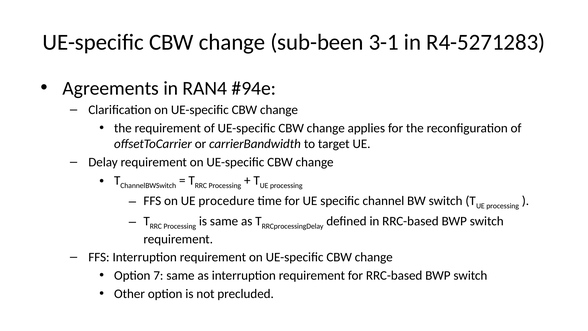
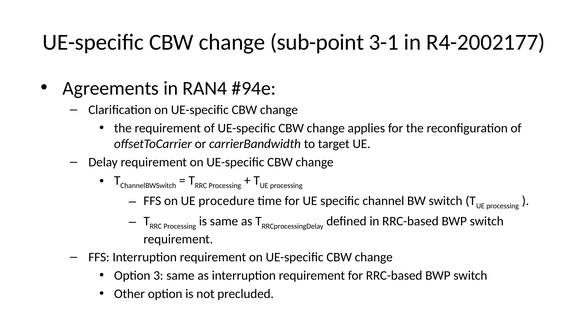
sub-been: sub-been -> sub-point (317, 42)
R4-5271283: R4-5271283 -> R4-2002177 (486, 42)
7: 7 -> 3 (158, 275)
